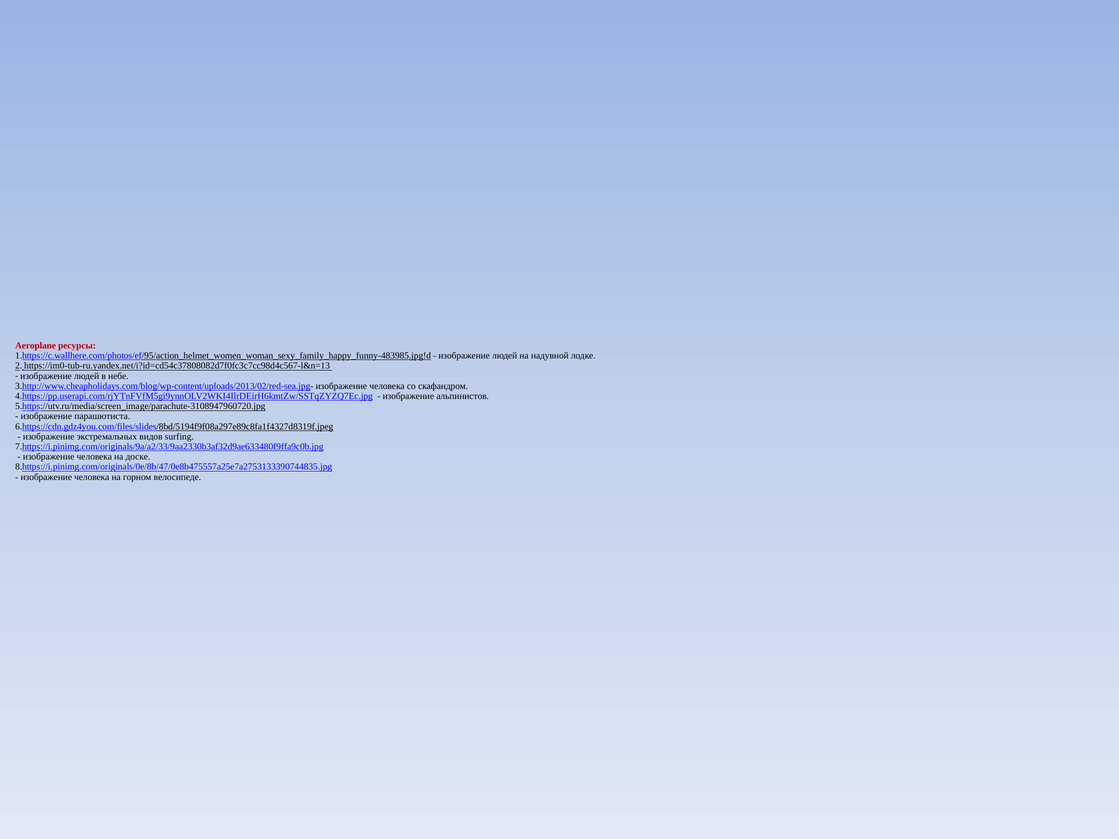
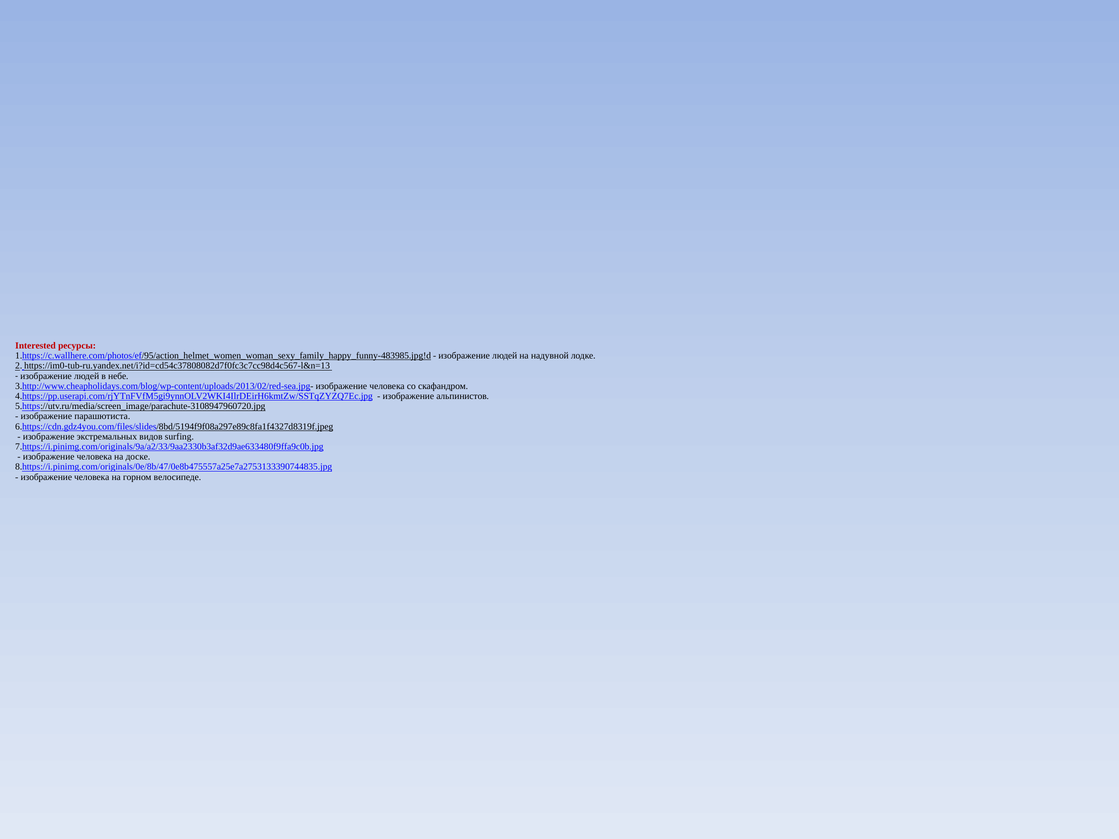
Aeroplane: Aeroplane -> Interested (36, 346)
